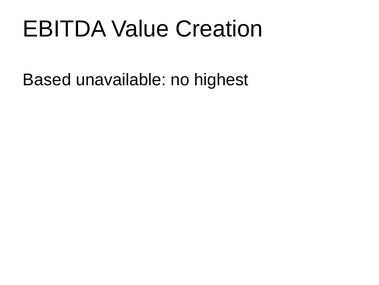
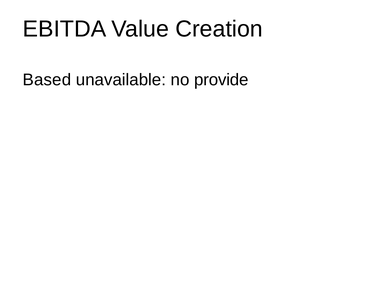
highest: highest -> provide (221, 79)
